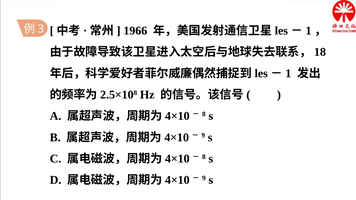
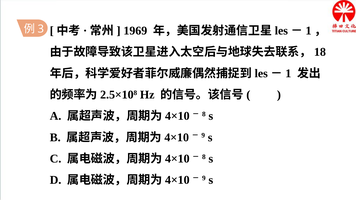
1966: 1966 -> 1969 (135, 31)
